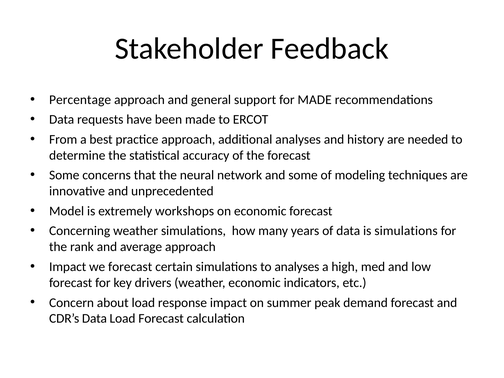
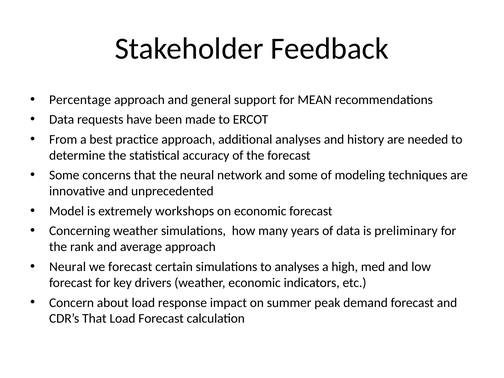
for MADE: MADE -> MEAN (315, 100)
is simulations: simulations -> preliminary (406, 231)
Impact: Impact -> Neural (68, 267)
CDR’s Data: Data -> That (94, 319)
